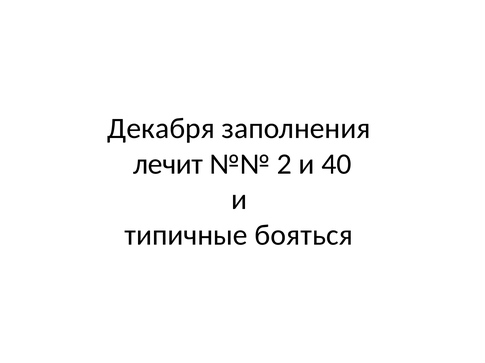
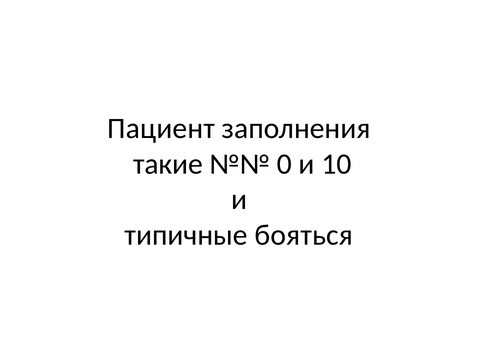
Декабря: Декабря -> Пациент (161, 129)
лечит: лечит -> такие (168, 164)
2: 2 -> 0 (284, 164)
40: 40 -> 10 (336, 164)
